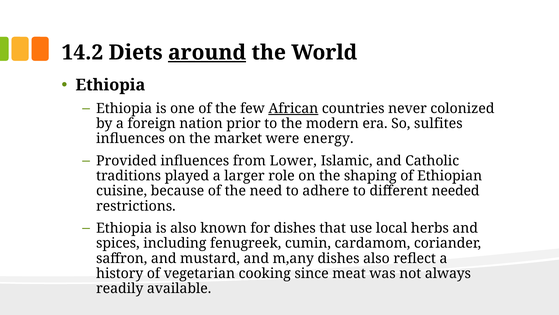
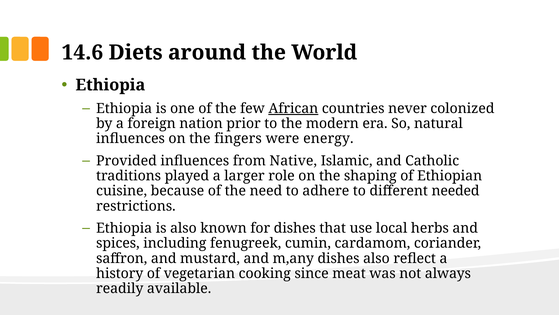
14.2: 14.2 -> 14.6 (82, 52)
around underline: present -> none (207, 52)
sulfites: sulfites -> natural (438, 123)
market: market -> fingers (238, 138)
Lower: Lower -> Native (293, 161)
